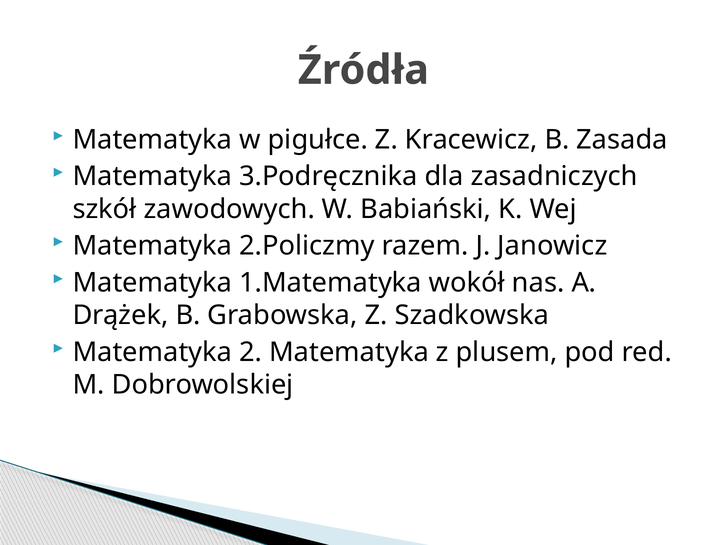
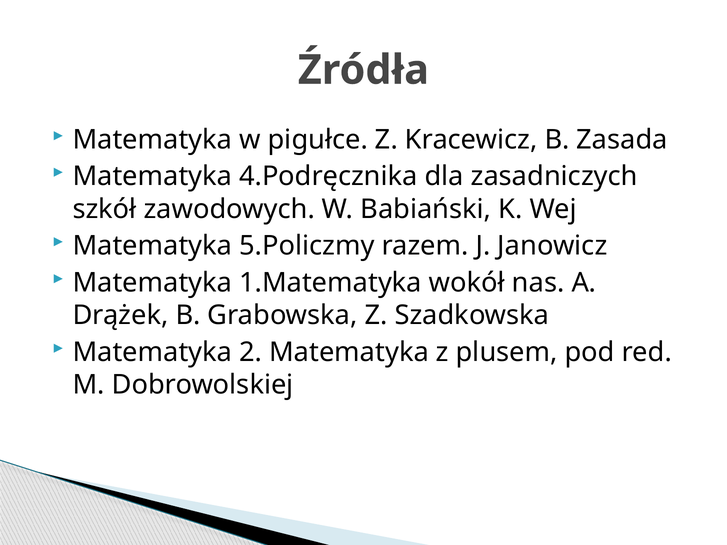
3.Podręcznika: 3.Podręcznika -> 4.Podręcznika (328, 176)
2.Policzmy: 2.Policzmy -> 5.Policzmy (307, 246)
